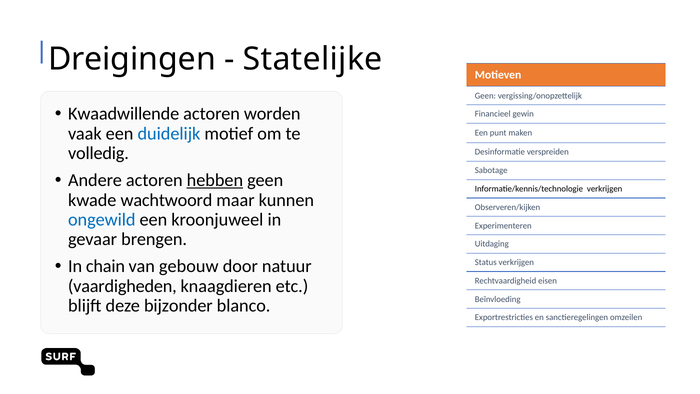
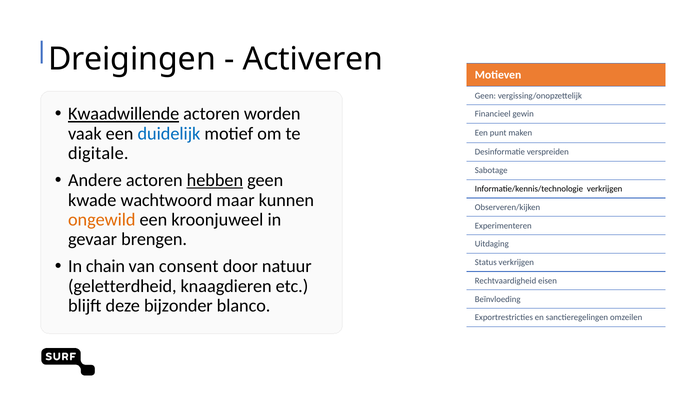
Statelijke: Statelijke -> Activeren (313, 59)
Kwaadwillende underline: none -> present (124, 114)
volledig: volledig -> digitale (98, 153)
ongewild colour: blue -> orange (102, 220)
gebouw: gebouw -> consent (189, 266)
vaardigheden: vaardigheden -> geletterdheid (122, 286)
